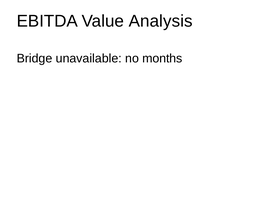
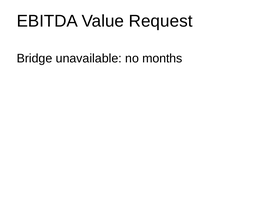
Analysis: Analysis -> Request (161, 21)
